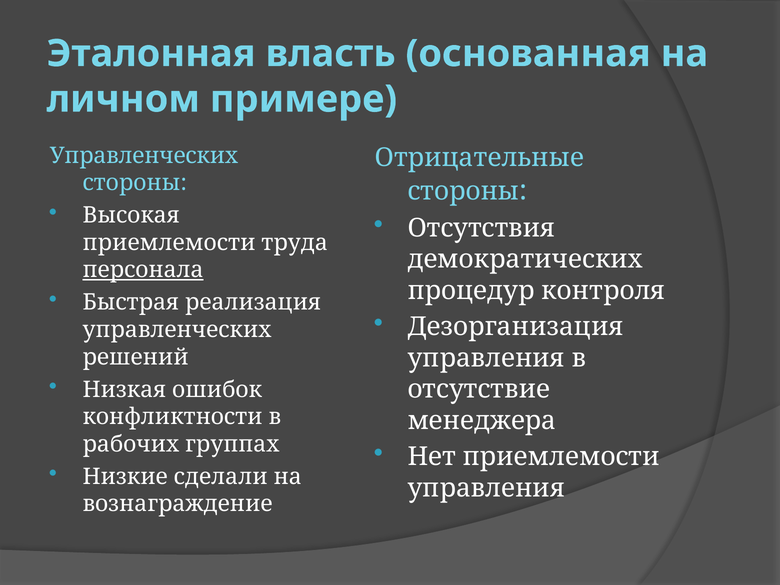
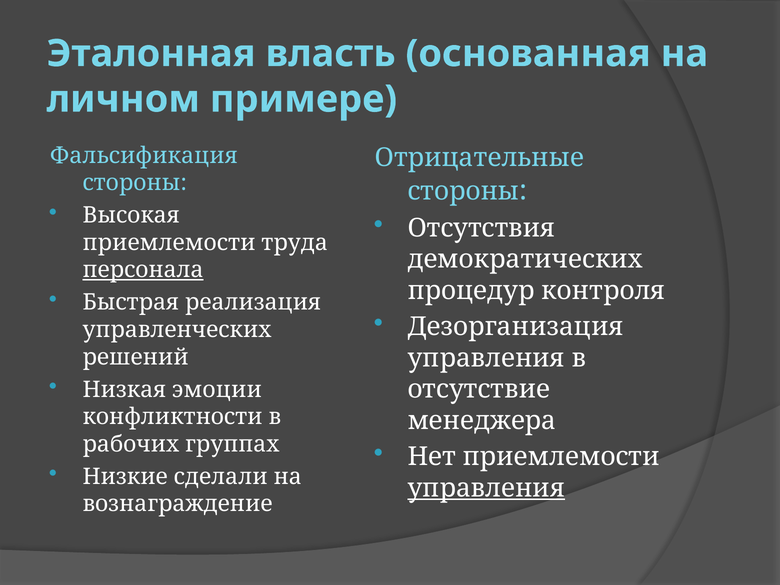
Управленческих: Управленческих -> Фальсификация (144, 156)
ошибок: ошибок -> эмоции (217, 390)
управления underline: none -> present (486, 488)
